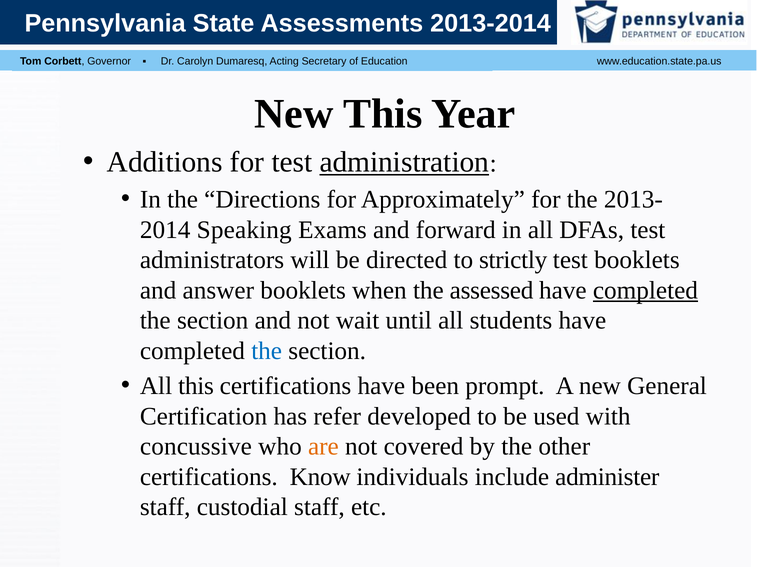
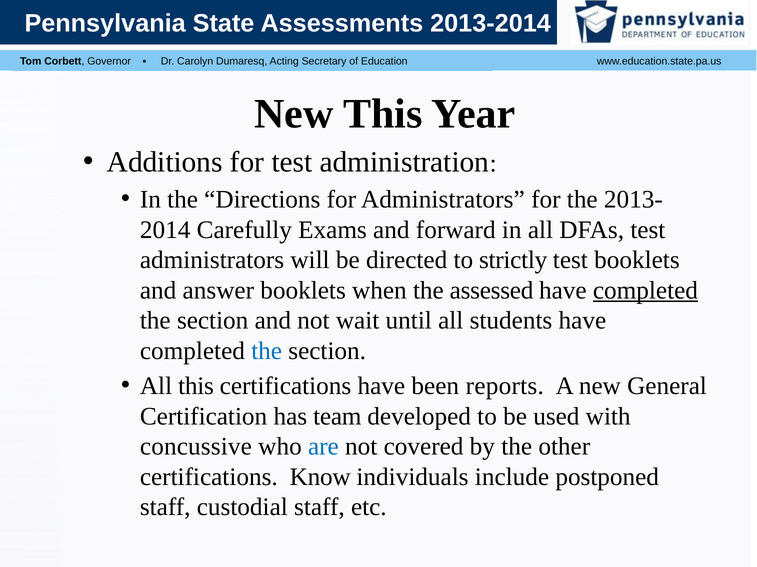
administration underline: present -> none (404, 162)
for Approximately: Approximately -> Administrators (443, 200)
Speaking: Speaking -> Carefully (244, 230)
prompt: prompt -> reports (505, 387)
refer: refer -> team (337, 417)
are colour: orange -> blue (323, 447)
administer: administer -> postponed (607, 477)
